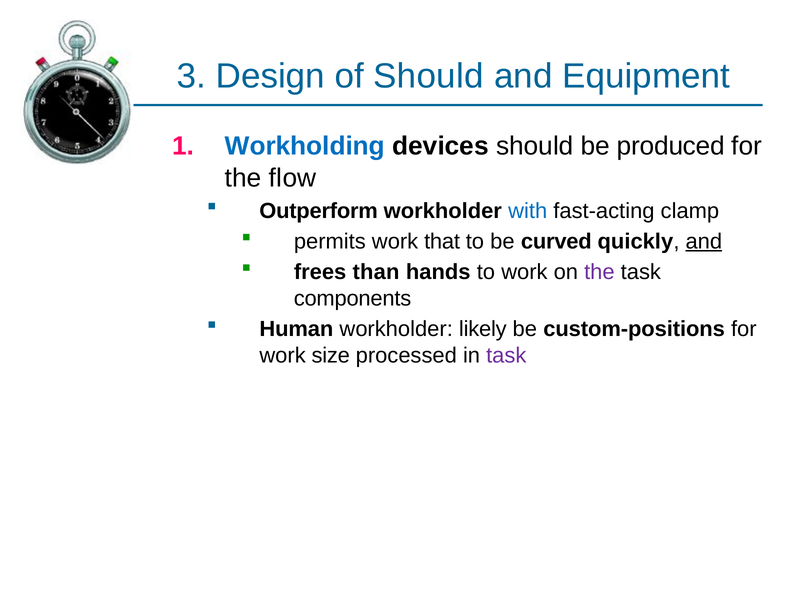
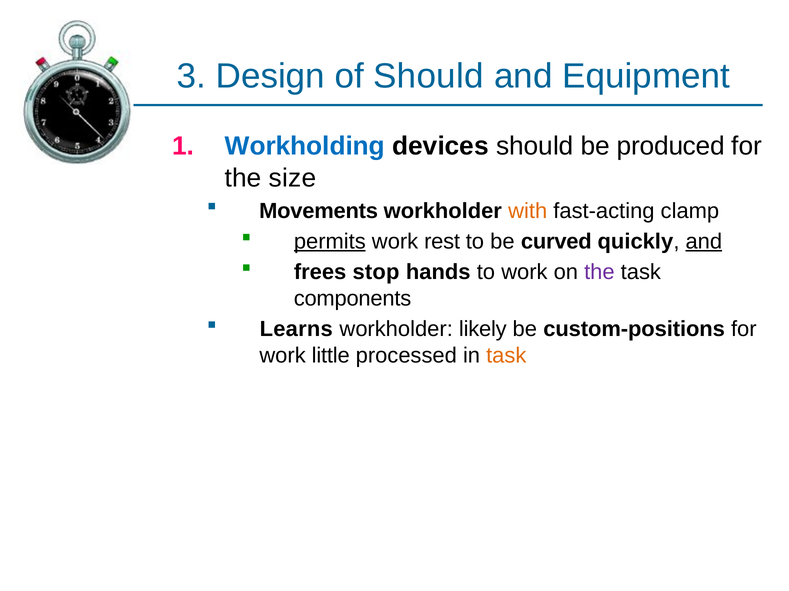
flow: flow -> size (293, 178)
Outperform: Outperform -> Movements (319, 211)
with colour: blue -> orange (528, 211)
permits underline: none -> present (330, 242)
that: that -> rest (442, 242)
than: than -> stop (376, 272)
Human: Human -> Learns (296, 329)
size: size -> little (331, 356)
task colour: purple -> orange (506, 356)
